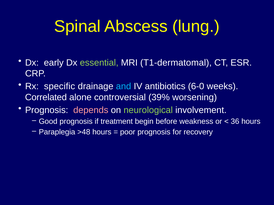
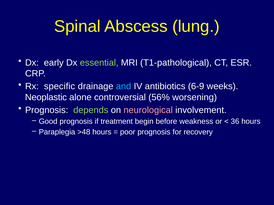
T1-dermatomal: T1-dermatomal -> T1-pathological (176, 63)
6-0: 6-0 -> 6-9 (196, 87)
Correlated: Correlated -> Neoplastic (46, 97)
39%: 39% -> 56% (159, 97)
depends colour: pink -> light green (91, 110)
neurological colour: light green -> pink (148, 110)
